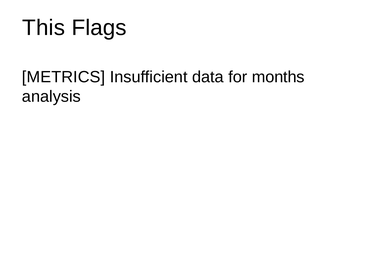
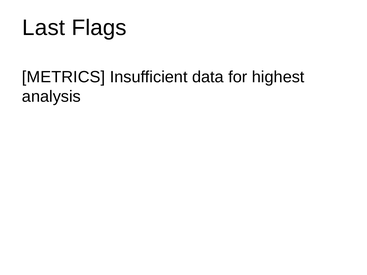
This: This -> Last (44, 28)
months: months -> highest (278, 77)
